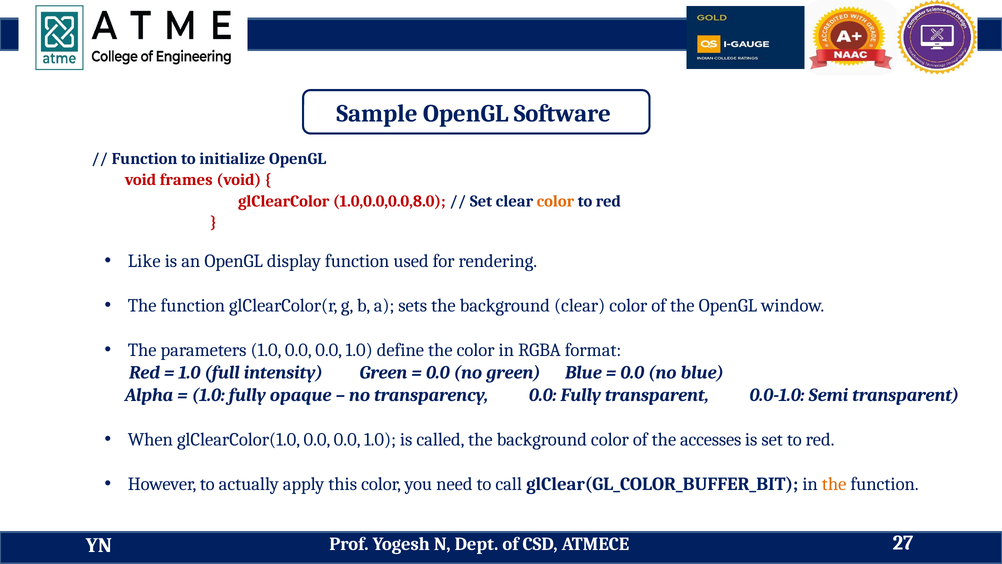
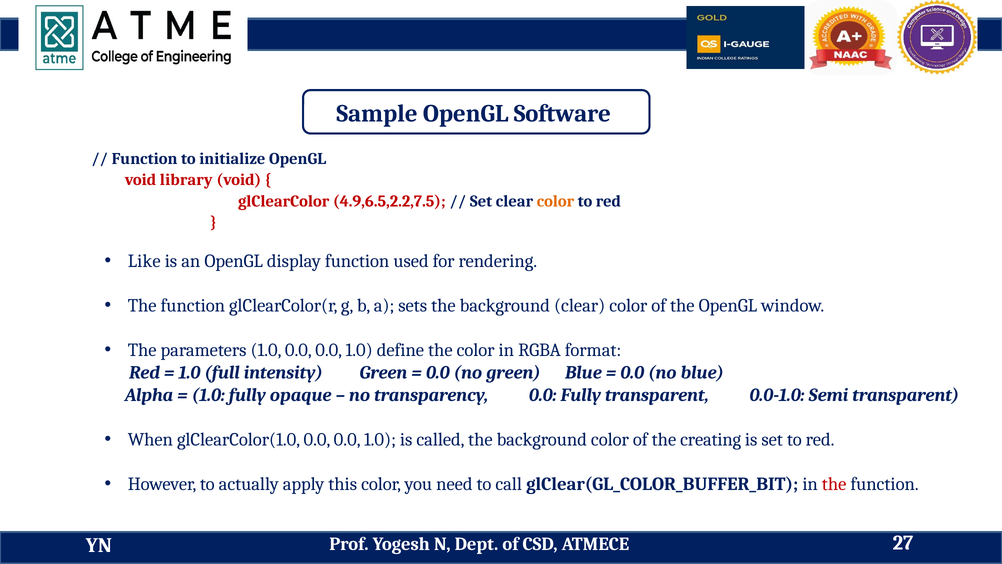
frames: frames -> library (186, 180)
1.0,0.0,0.0,8.0: 1.0,0.0,0.0,8.0 -> 4.9,6.5,2.2,7.5 (389, 201)
accesses: accesses -> creating (711, 439)
the colour: orange -> red (834, 484)
